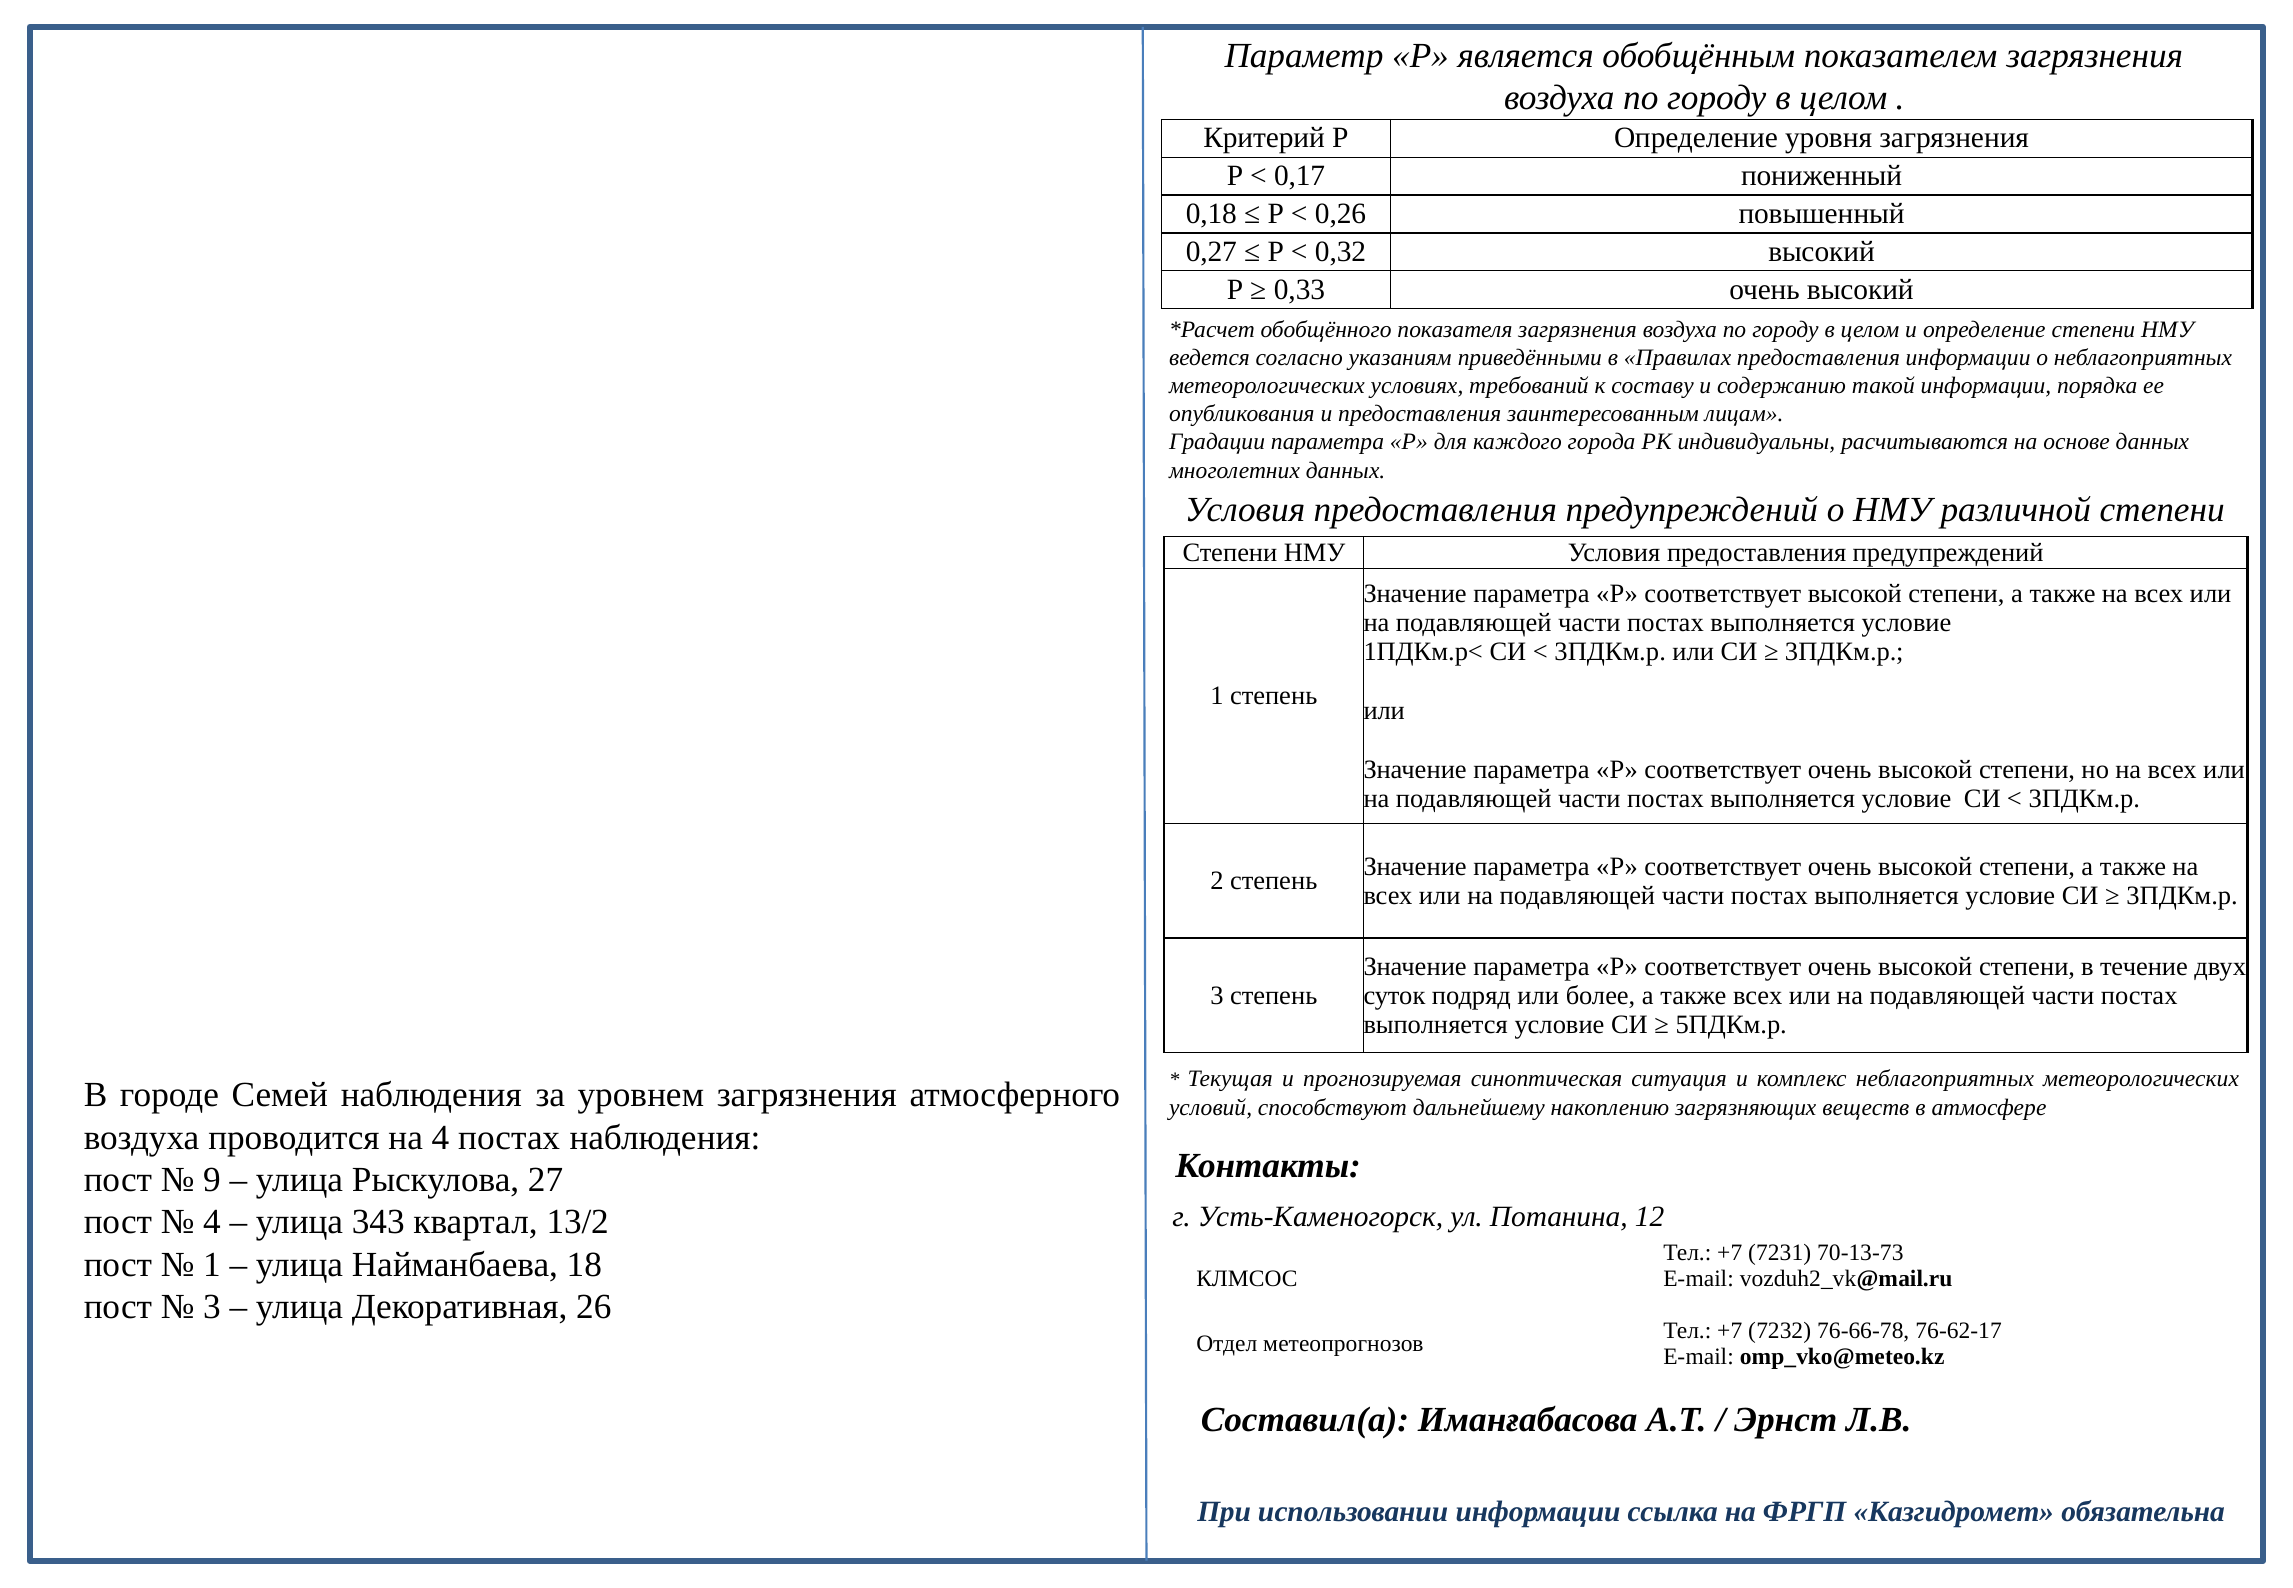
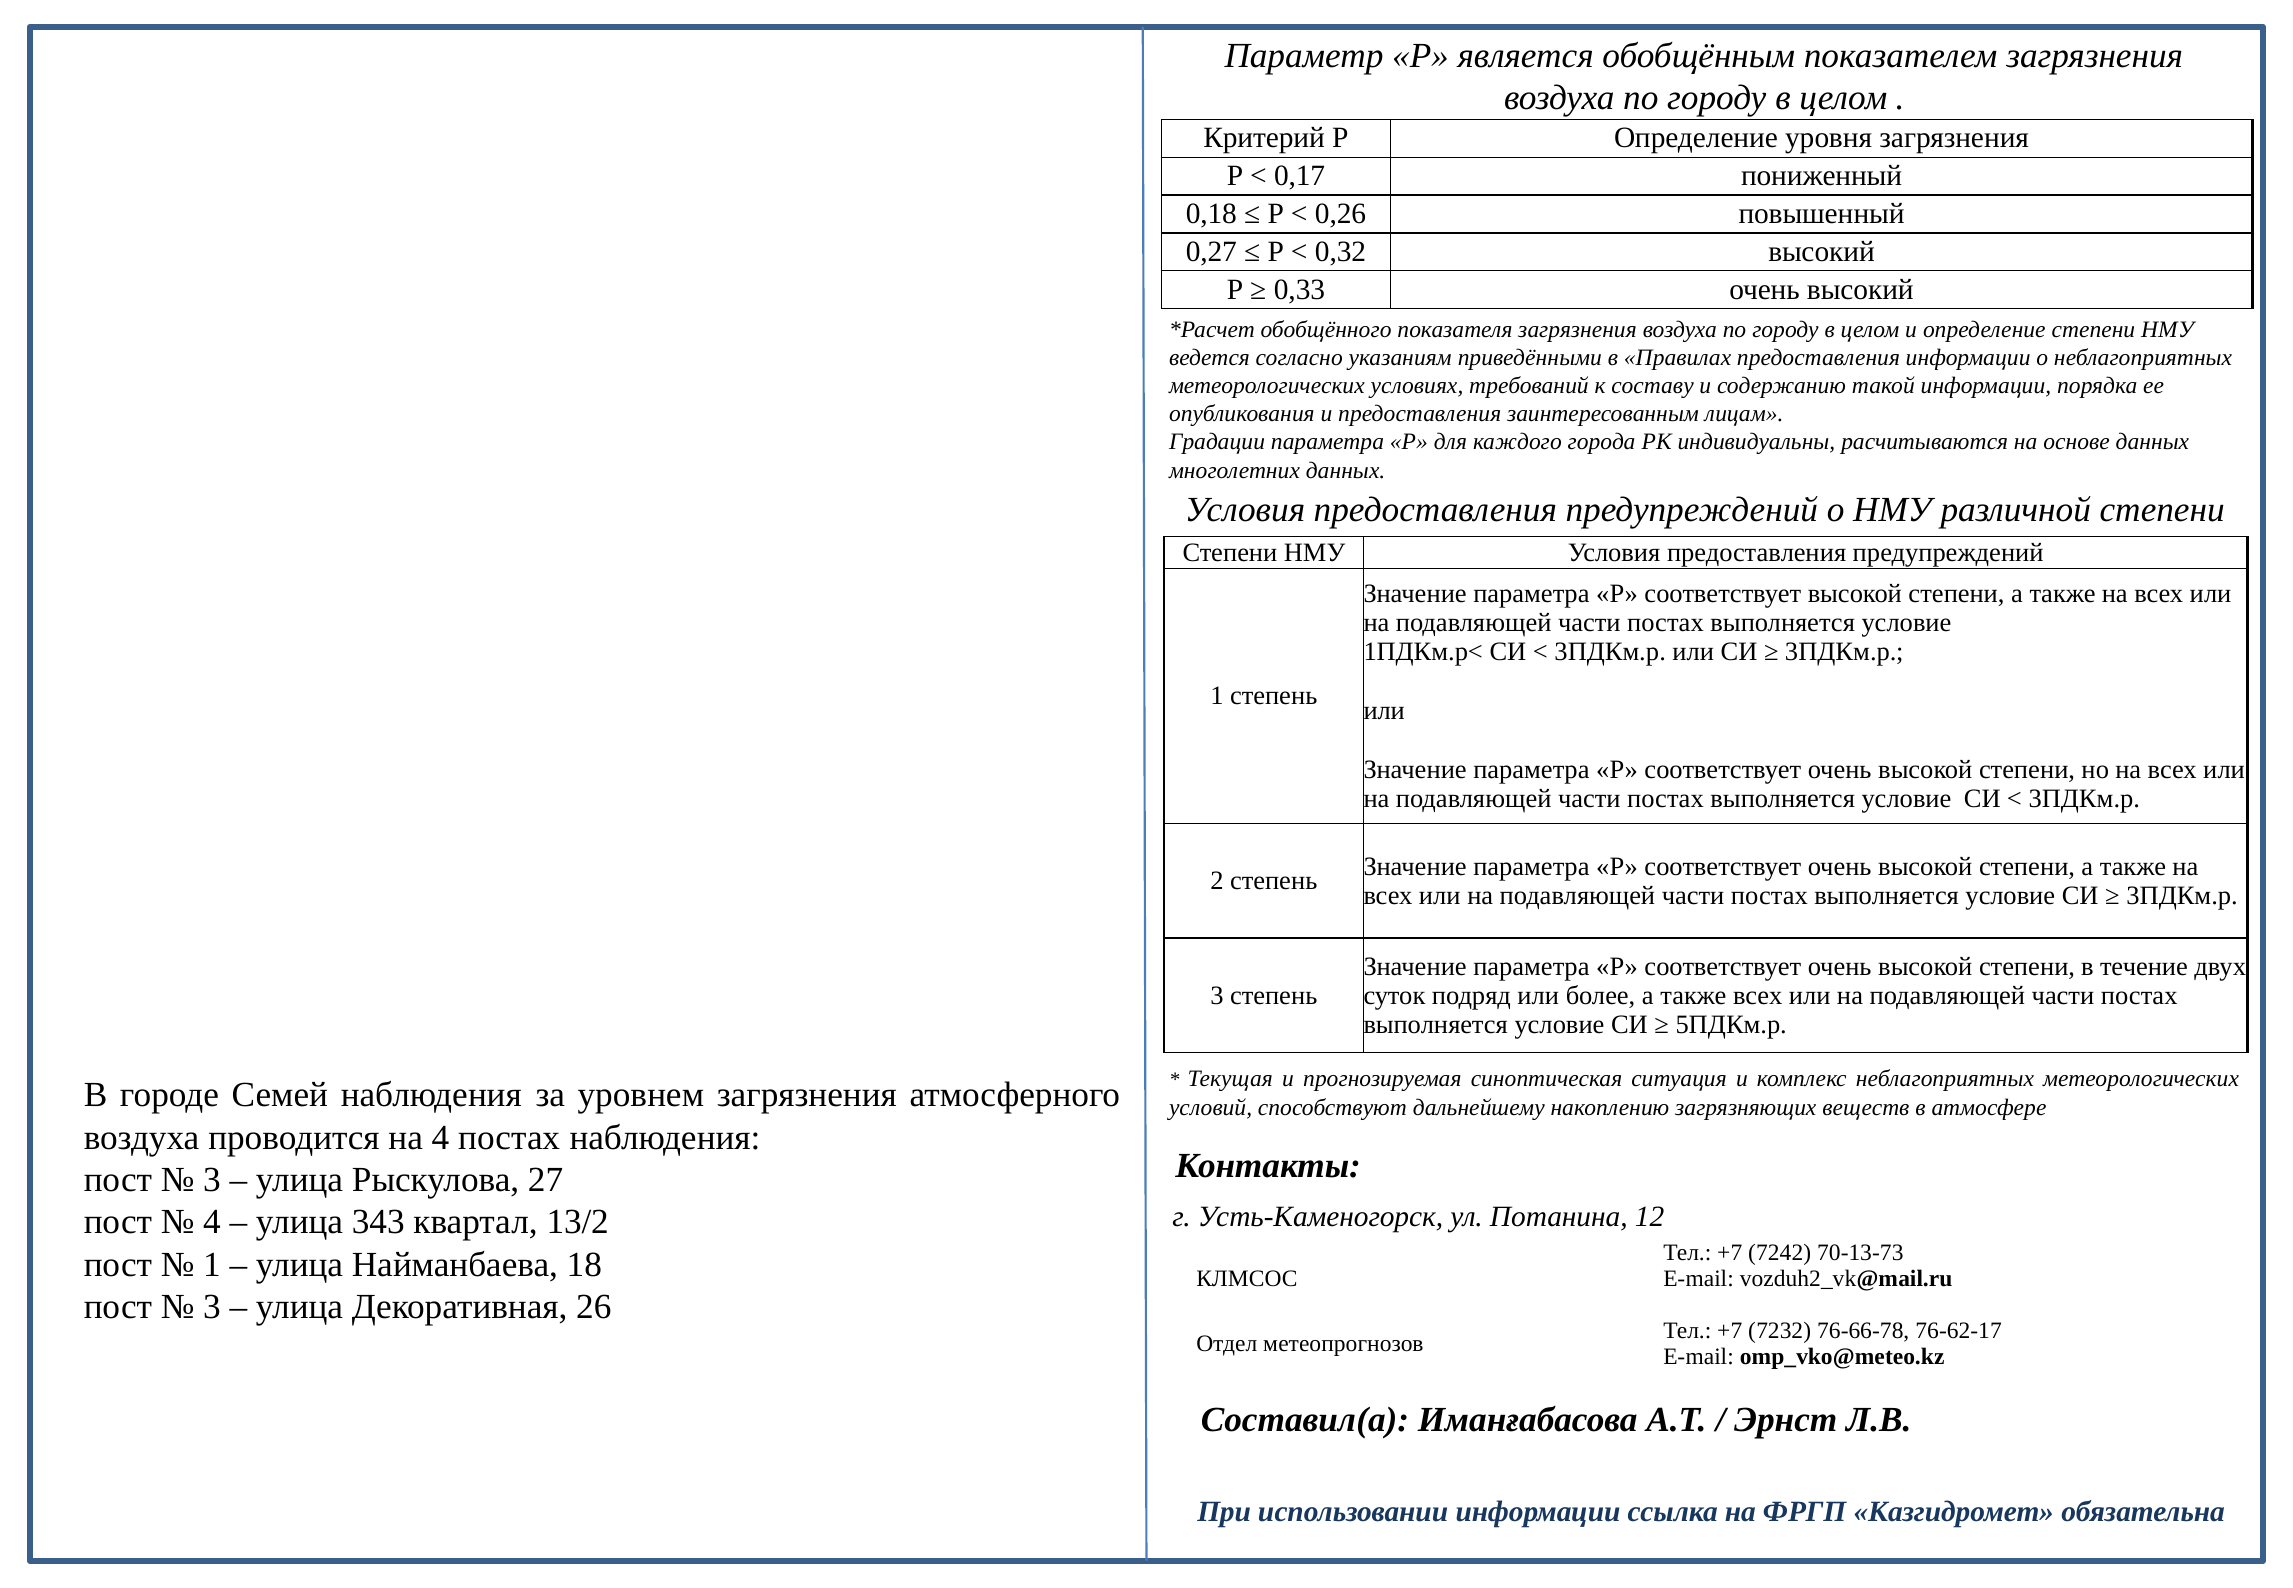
9: 9 -> 3 (212, 1179)
7231: 7231 -> 7242 (1780, 1253)
